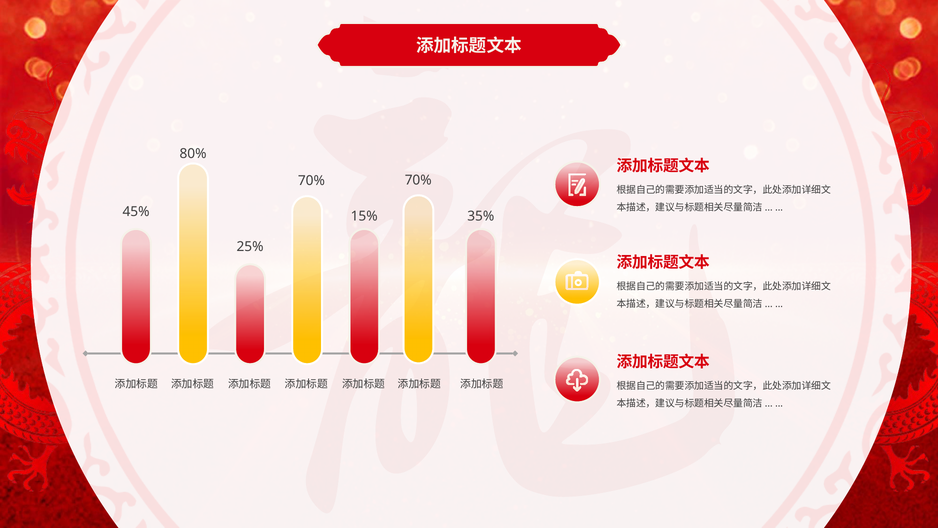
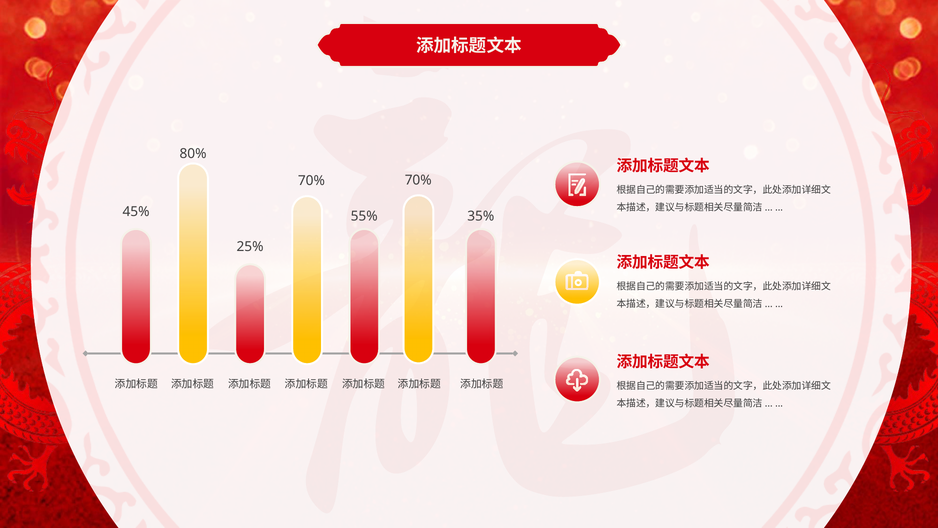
15%: 15% -> 55% (364, 216)
